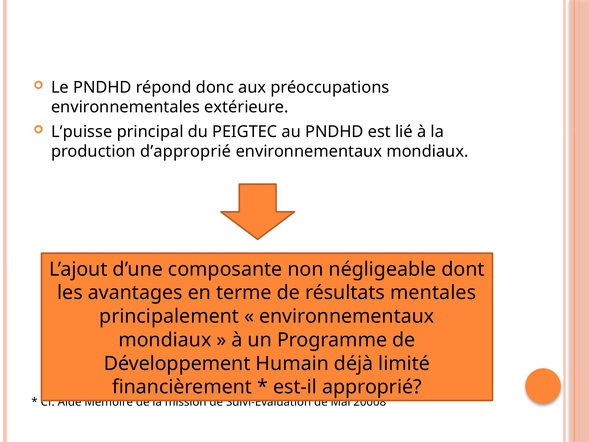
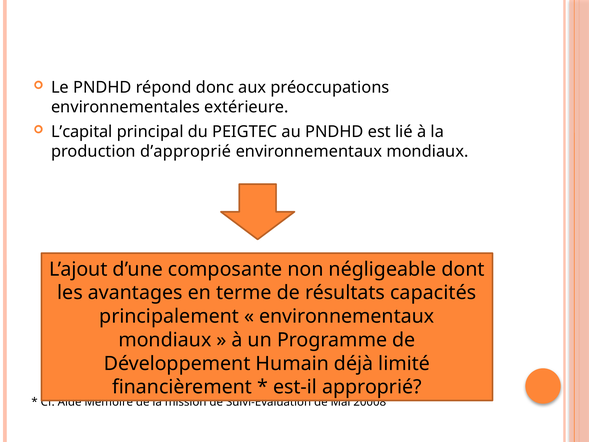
L’puisse: L’puisse -> L’capital (82, 132)
mentales: mentales -> capacités (433, 293)
